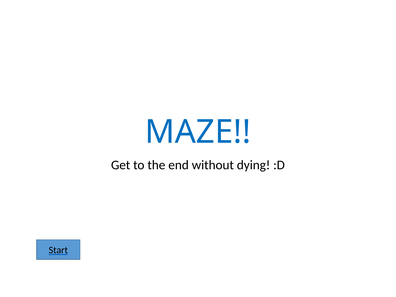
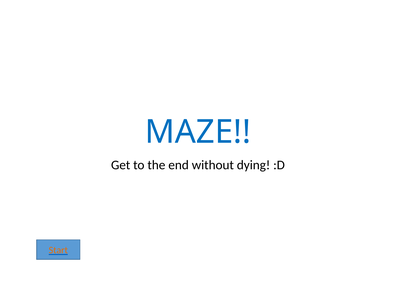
Start colour: black -> orange (58, 250)
